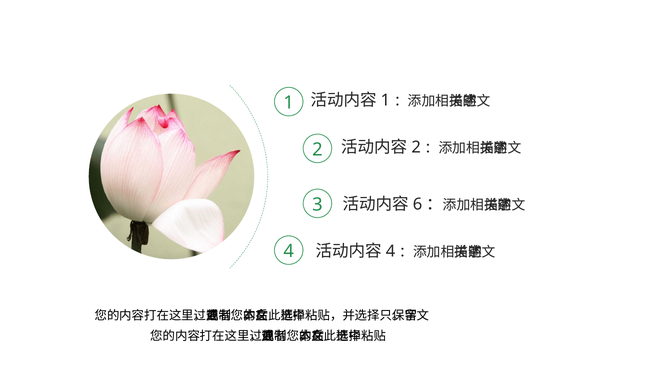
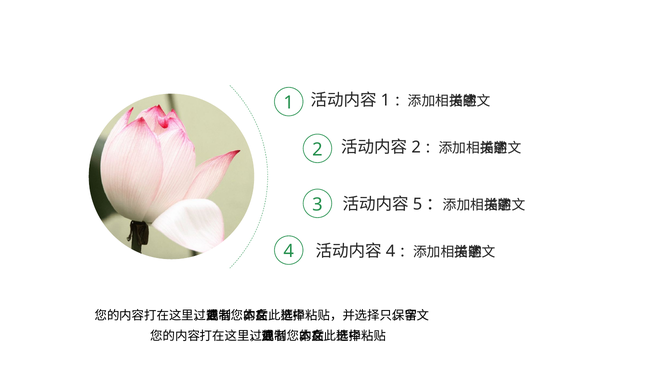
6: 6 -> 5 (418, 204)
